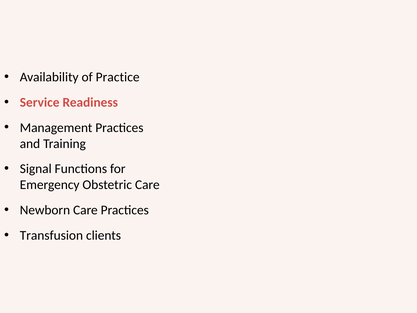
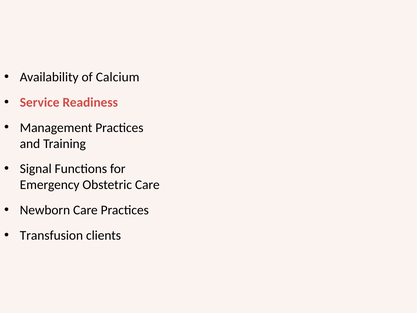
Practice: Practice -> Calcium (118, 77)
